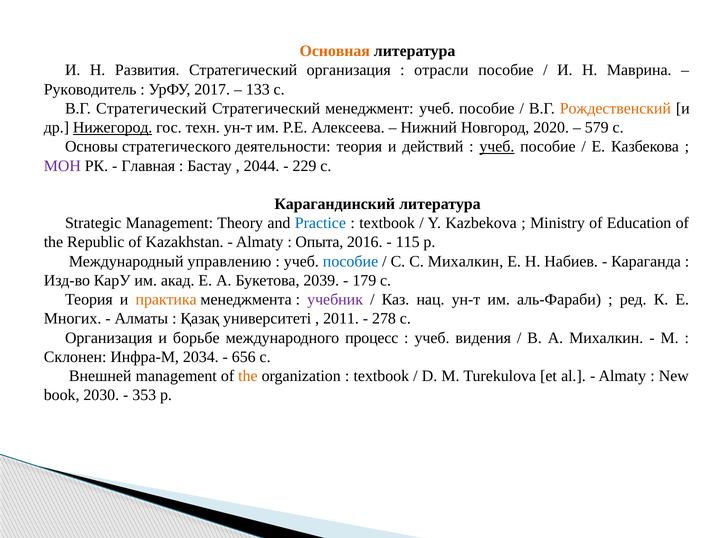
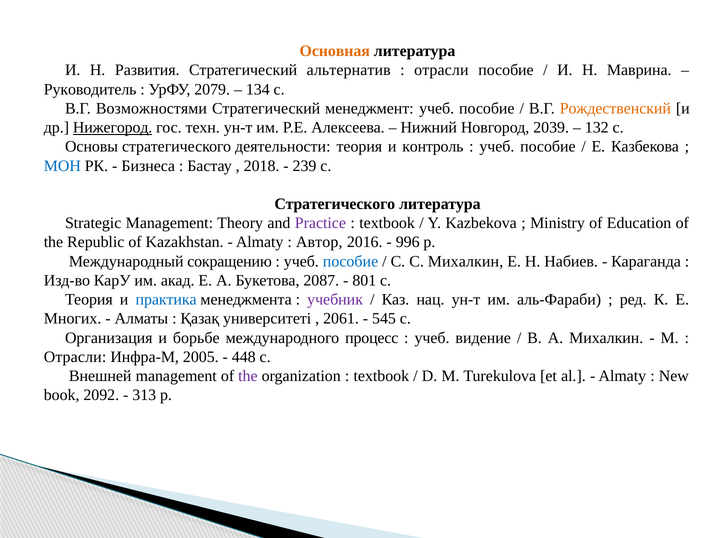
Стратегический организация: организация -> альтернатив (349, 70)
2017: 2017 -> 2079 (212, 89)
133: 133 -> 134 (258, 89)
В.Г Стратегический: Стратегический -> Возможностями (151, 108)
2020: 2020 -> 2039 (551, 127)
579: 579 -> 132 (597, 127)
действий: действий -> контроль (433, 147)
учеб underline: present -> none (497, 147)
МОН colour: purple -> blue (62, 166)
Главная: Главная -> Бизнеса (148, 166)
2044: 2044 -> 2018 (262, 166)
229: 229 -> 239 (305, 166)
Карагандинский: Карагандинский -> Стратегического (335, 204)
Practice colour: blue -> purple (320, 223)
Опыта: Опыта -> Автор (319, 242)
115: 115 -> 996 (408, 242)
управлению: управлению -> сокращению (230, 261)
2039: 2039 -> 2087 (321, 280)
179: 179 -> 801 (364, 280)
практика colour: orange -> blue (166, 299)
2011: 2011 -> 2061 (341, 319)
278: 278 -> 545 (384, 319)
видения: видения -> видение (483, 338)
Склонен: Склонен -> Отрасли (75, 357)
2034: 2034 -> 2005 (201, 357)
656: 656 -> 448 (244, 357)
the colour: orange -> purple (248, 376)
2030: 2030 -> 2092 (101, 395)
353: 353 -> 313 (144, 395)
